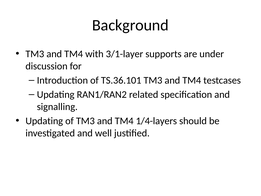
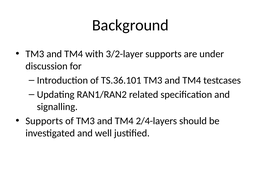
3/1-layer: 3/1-layer -> 3/2-layer (124, 54)
Updating: Updating -> Supports (44, 121)
1/4-layers: 1/4-layers -> 2/4-layers (156, 121)
